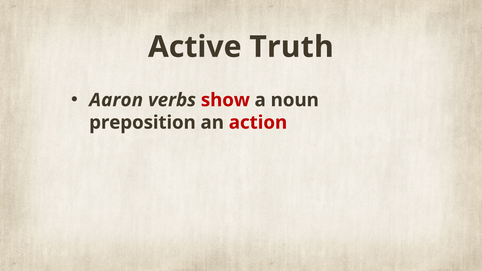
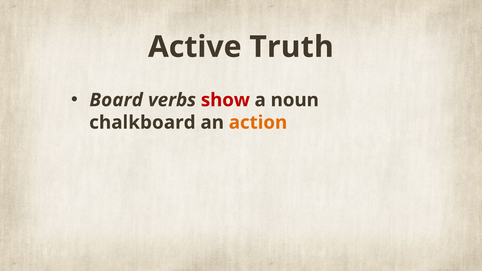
Aaron: Aaron -> Board (116, 100)
preposition: preposition -> chalkboard (142, 123)
action colour: red -> orange (258, 123)
